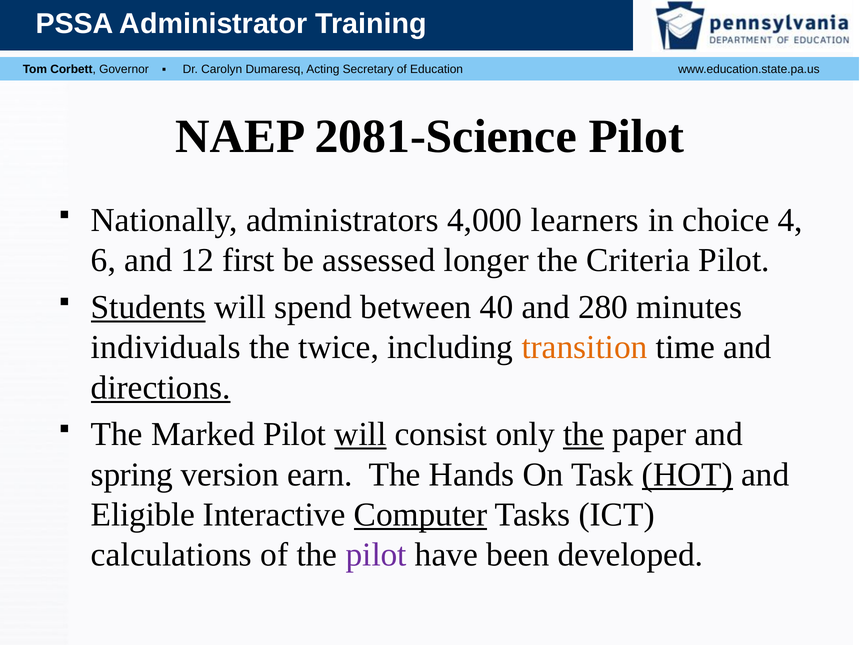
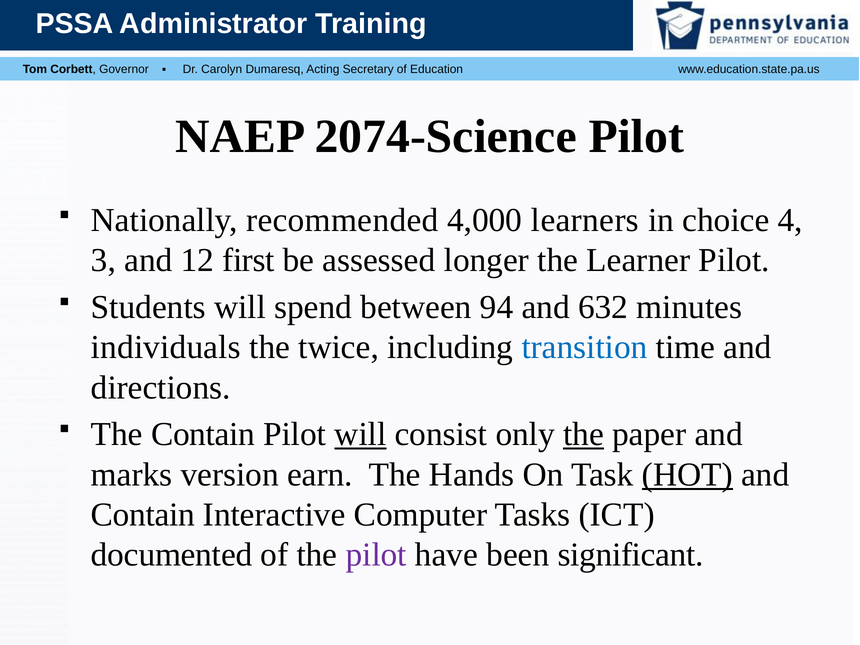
2081-Science: 2081-Science -> 2074-Science (446, 137)
administrators: administrators -> recommended (342, 220)
6: 6 -> 3 (103, 260)
Criteria: Criteria -> Learner (638, 260)
Students underline: present -> none (148, 307)
40: 40 -> 94 (497, 307)
280: 280 -> 632 (603, 307)
transition colour: orange -> blue (584, 347)
directions underline: present -> none (161, 387)
The Marked: Marked -> Contain (203, 434)
spring: spring -> marks (132, 474)
Eligible: Eligible -> Contain (143, 515)
Computer underline: present -> none (421, 515)
calculations: calculations -> documented (172, 555)
developed: developed -> significant (631, 555)
